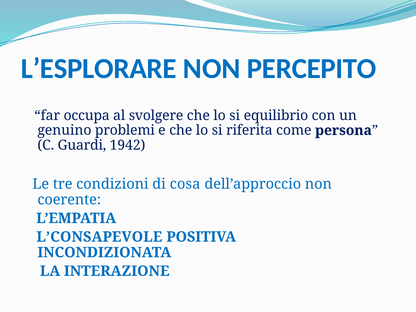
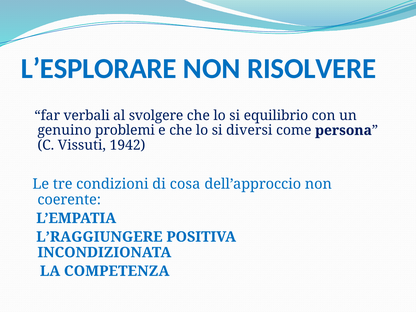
PERCEPITO: PERCEPITO -> RISOLVERE (312, 69)
occupa: occupa -> verbali (87, 115)
riferita: riferita -> diversi (249, 130)
Guardi: Guardi -> Vissuti (82, 145)
L’CONSAPEVOLE: L’CONSAPEVOLE -> L’RAGGIUNGERE (99, 237)
INTERAZIONE: INTERAZIONE -> COMPETENZA (117, 271)
